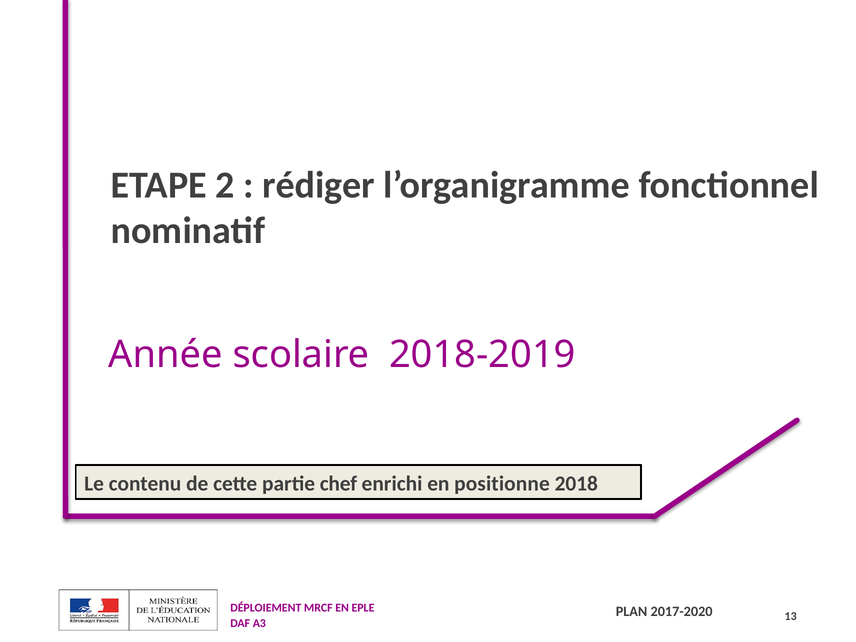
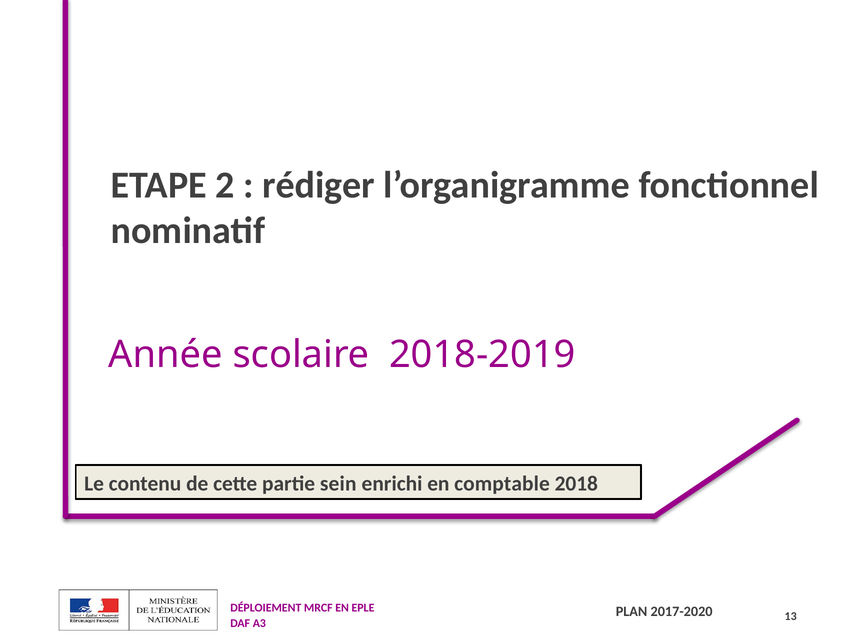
chef: chef -> sein (338, 484)
positionne: positionne -> comptable (502, 484)
